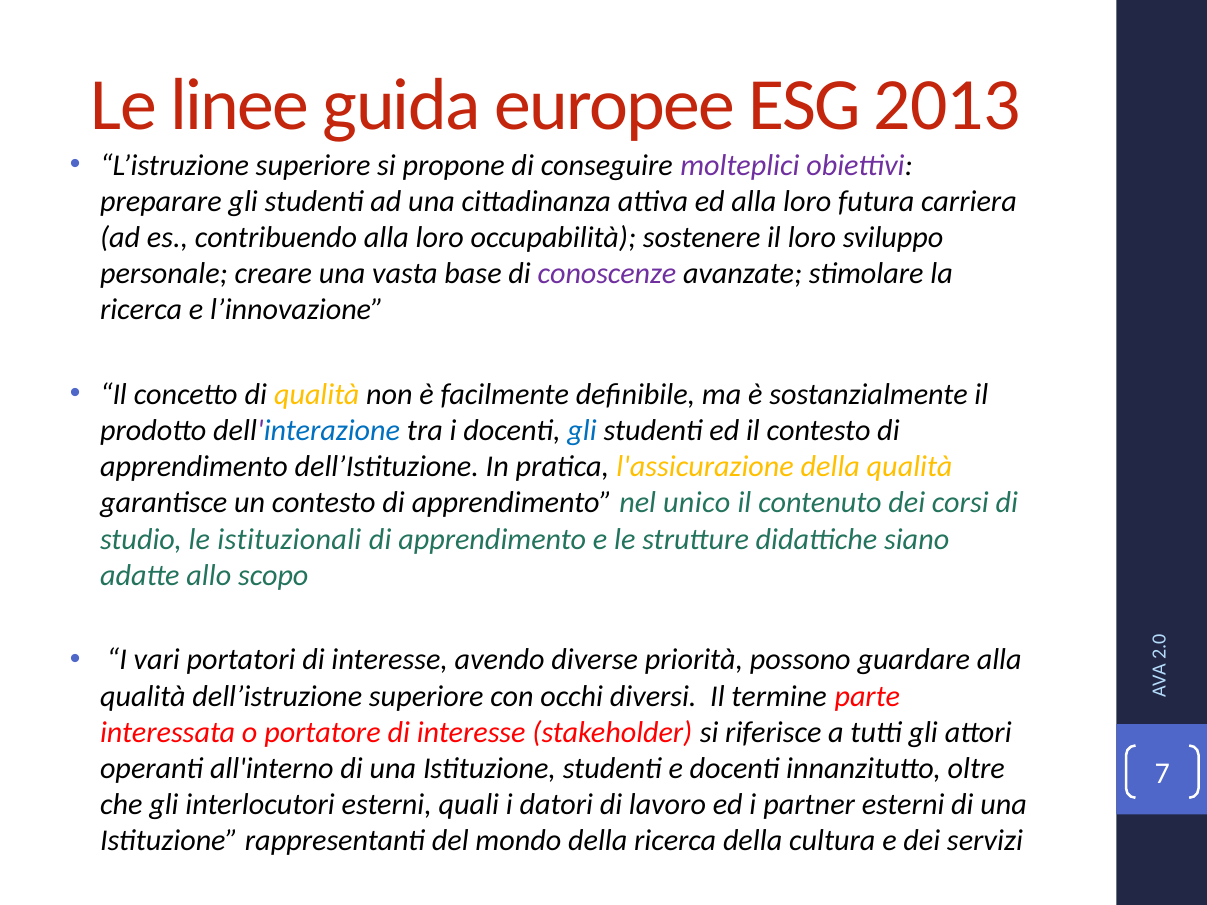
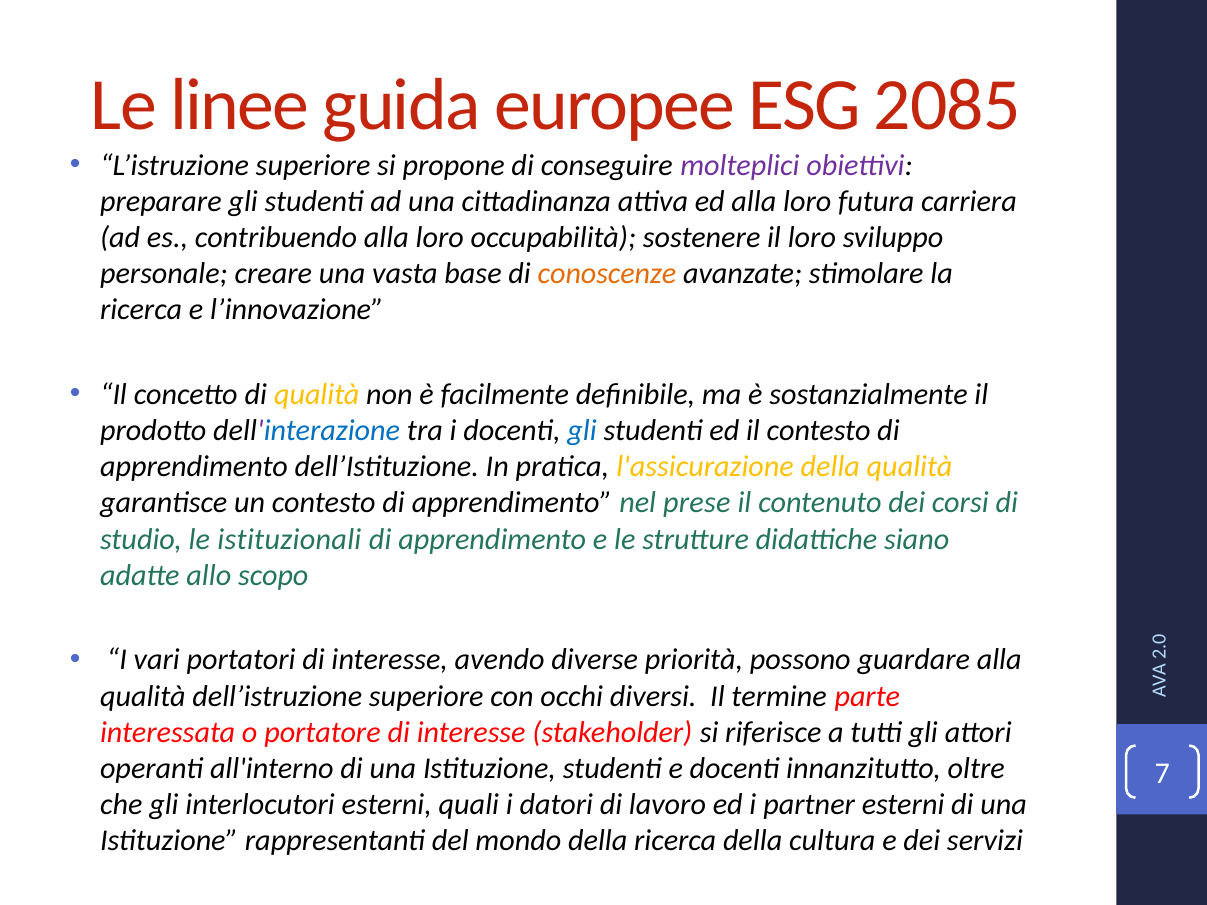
2013: 2013 -> 2085 (947, 105)
conoscenze colour: purple -> orange (607, 274)
unico: unico -> prese (697, 503)
